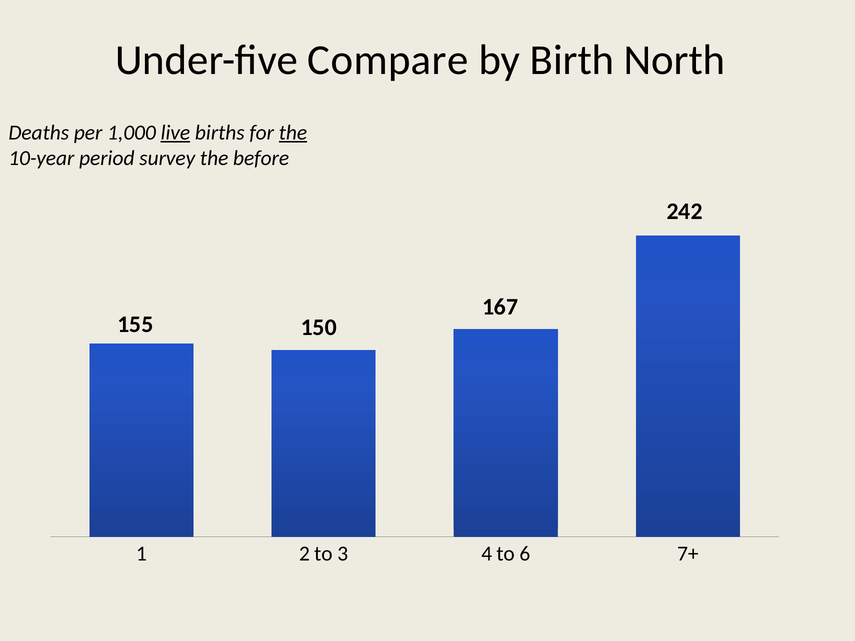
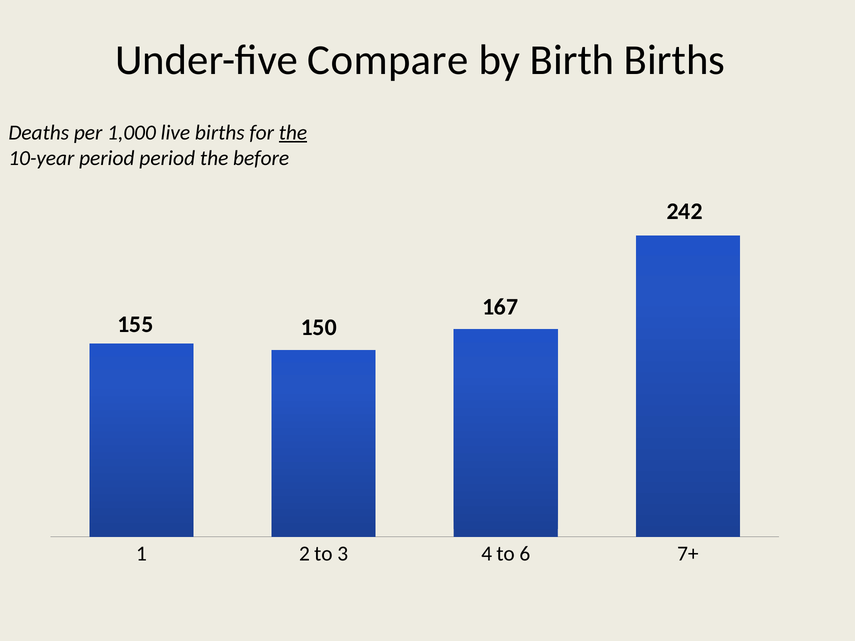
Birth North: North -> Births (675, 60)
live underline: present -> none (175, 133)
period survey: survey -> period (167, 158)
